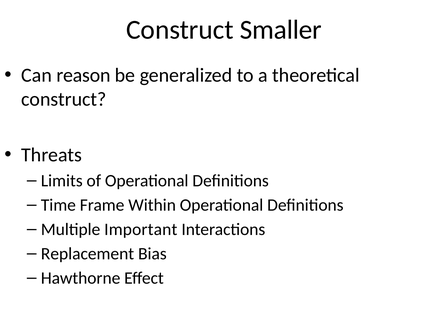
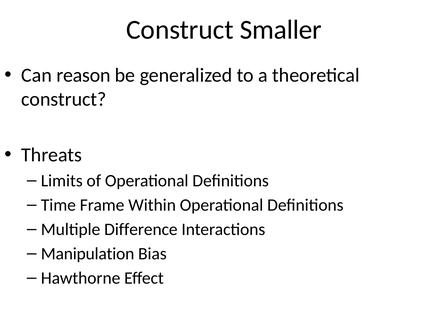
Important: Important -> Difference (141, 229)
Replacement: Replacement -> Manipulation (88, 254)
